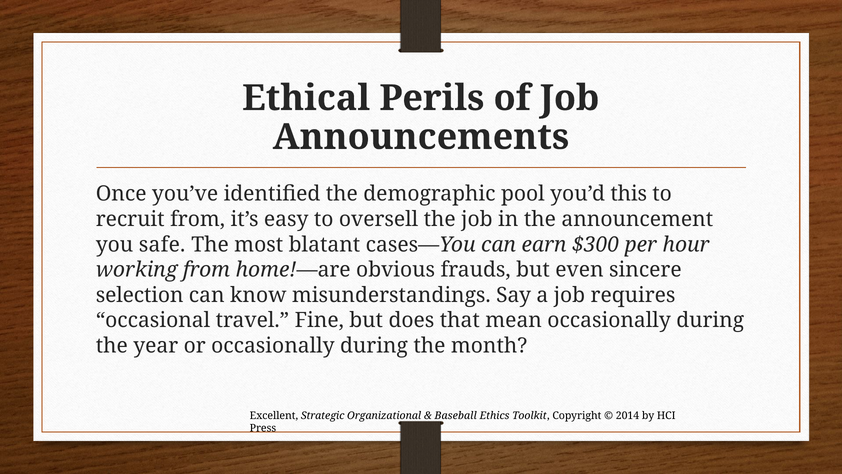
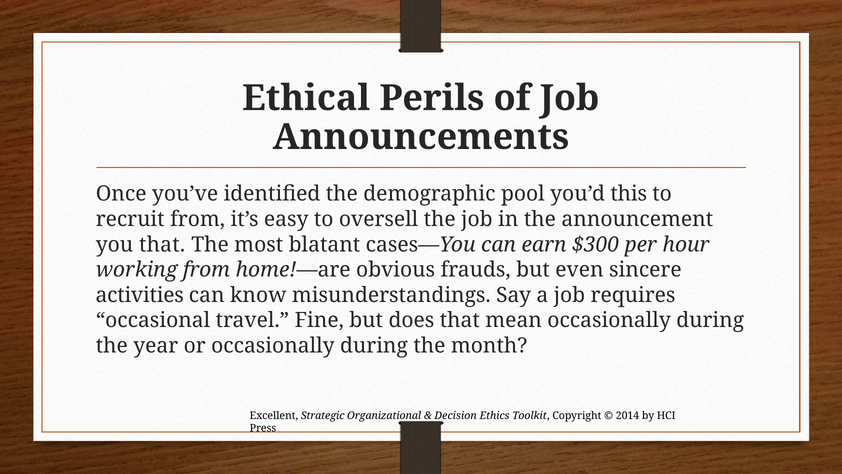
you safe: safe -> that (162, 244)
selection: selection -> activities (140, 295)
Baseball: Baseball -> Decision (456, 416)
